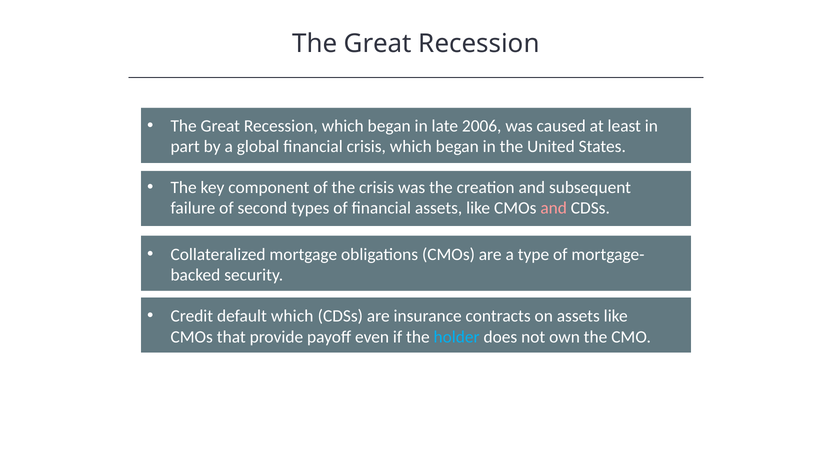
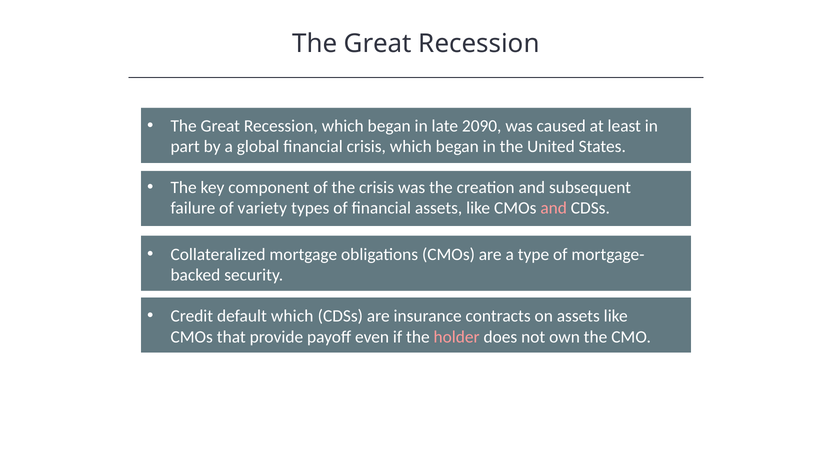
2006: 2006 -> 2090 (482, 126)
second: second -> variety (262, 208)
holder colour: light blue -> pink (457, 337)
